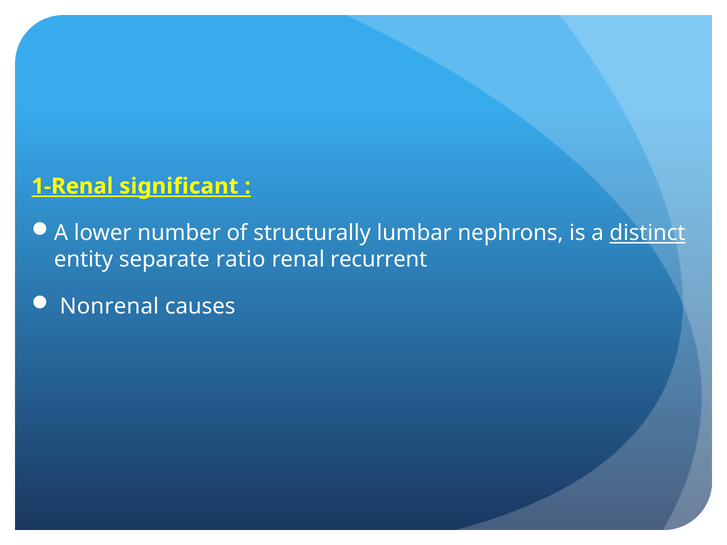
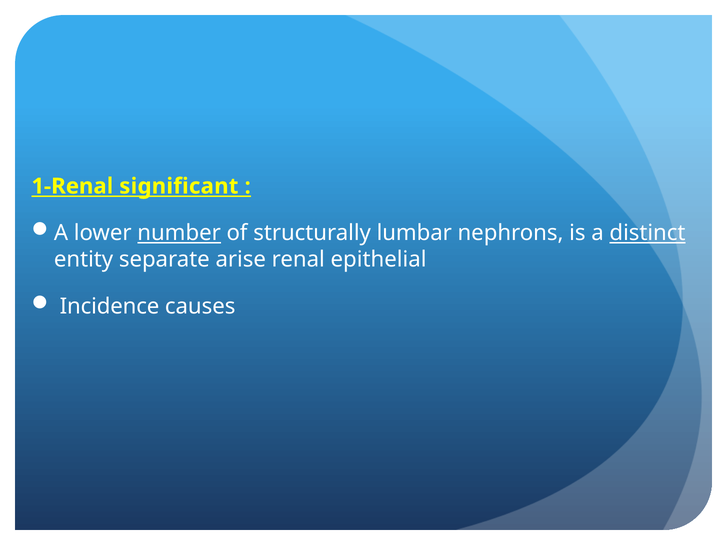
number underline: none -> present (179, 233)
ratio: ratio -> arise (241, 260)
recurrent: recurrent -> epithelial (379, 260)
Nonrenal: Nonrenal -> Incidence (109, 307)
